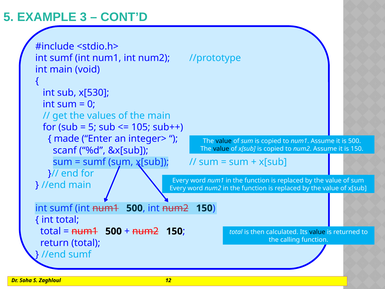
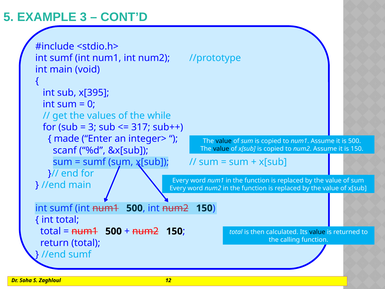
x[530: x[530 -> x[395 (94, 92)
the main: main -> while (159, 116)
5: 5 -> 3 (92, 127)
105: 105 -> 317 (141, 127)
